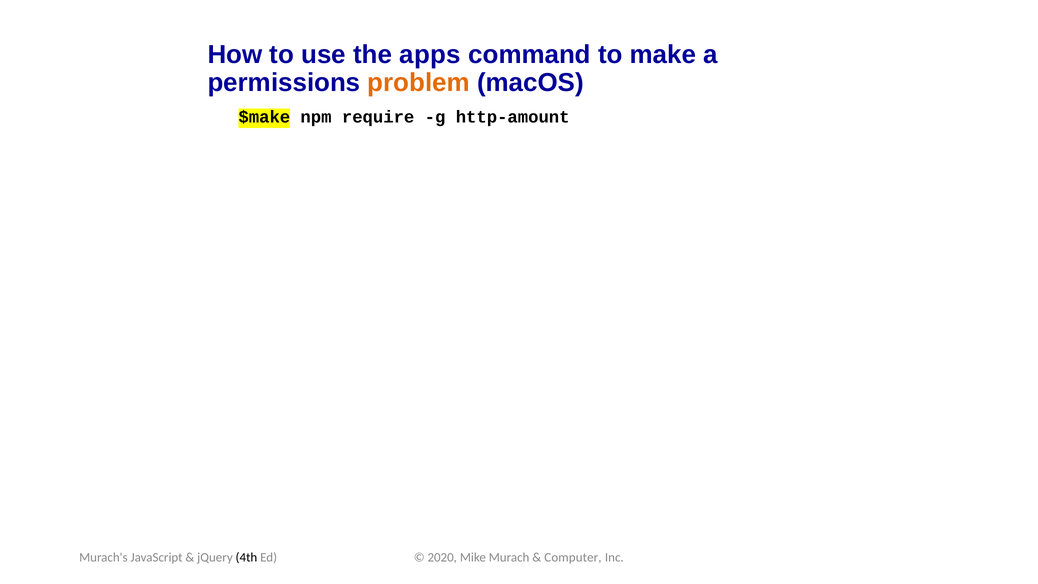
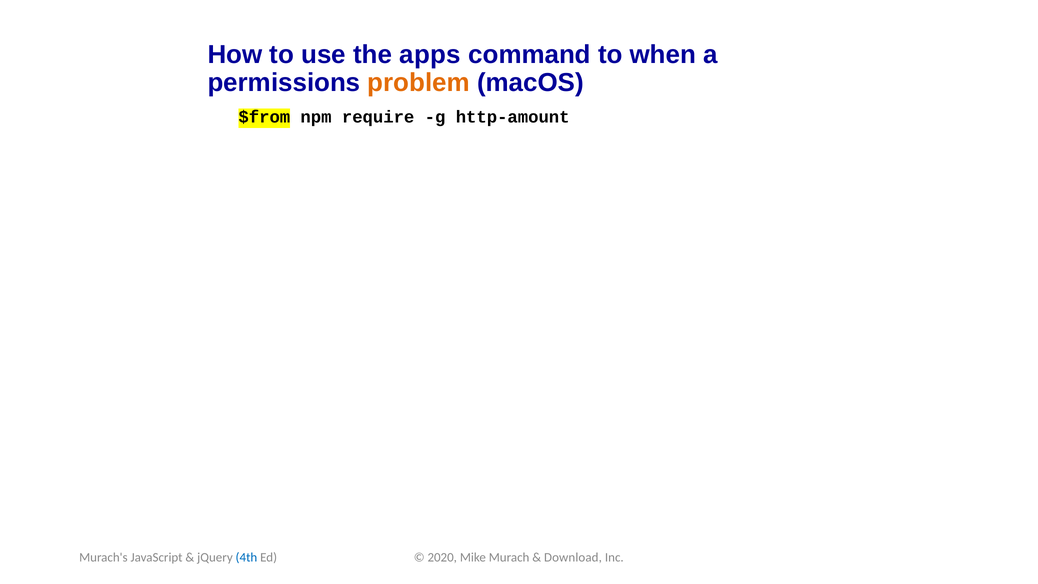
make: make -> when (663, 55)
$make: $make -> $from (264, 117)
4th colour: black -> blue (246, 558)
Computer: Computer -> Download (573, 558)
